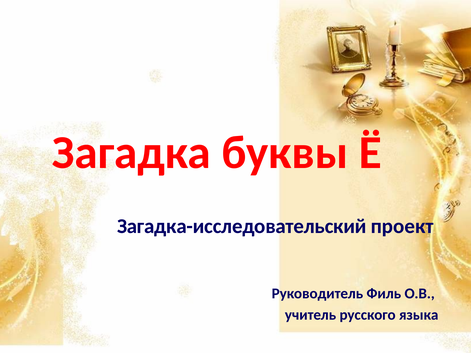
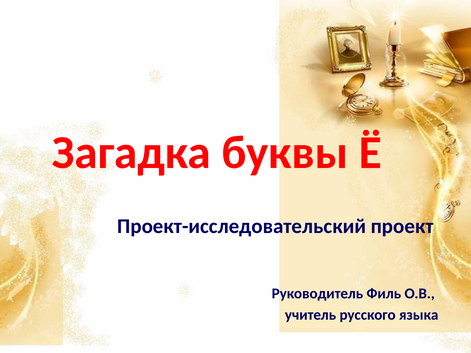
Загадка-исследовательский: Загадка-исследовательский -> Проект-исследовательский (242, 226)
